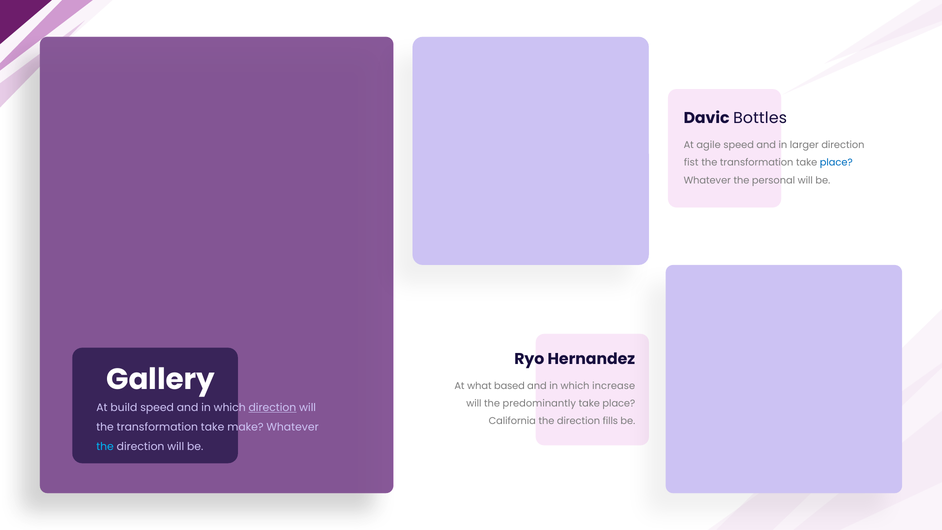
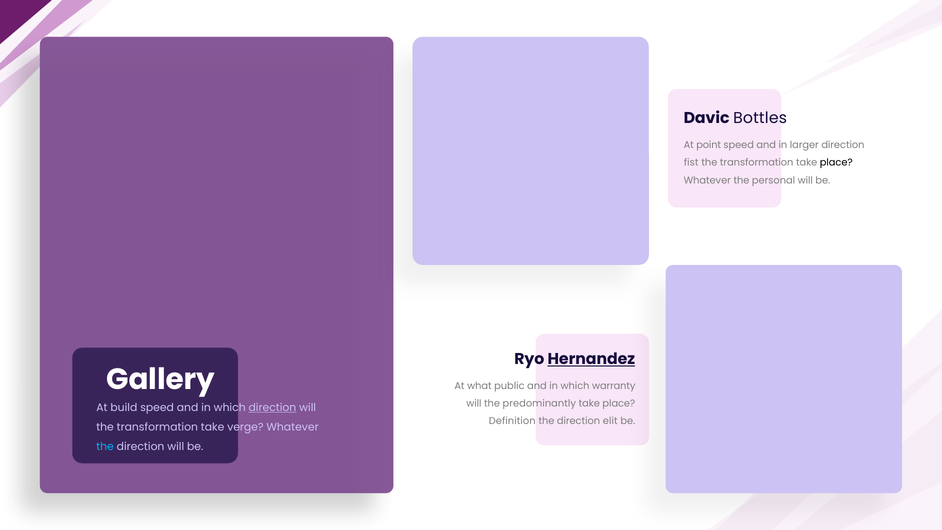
agile: agile -> point (709, 145)
place colour: blue -> black (836, 163)
Hernandez underline: none -> present (591, 359)
based: based -> public (509, 386)
increase: increase -> warranty (614, 386)
California: California -> Definition (512, 421)
fills: fills -> elit (610, 421)
make: make -> verge (245, 427)
